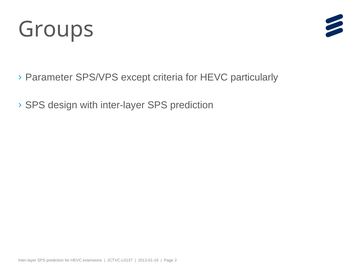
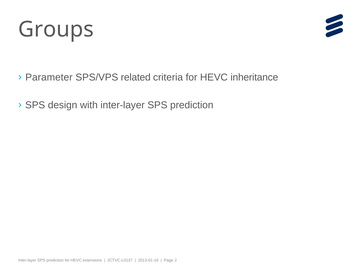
except: except -> related (136, 77)
particularly: particularly -> inheritance (254, 77)
